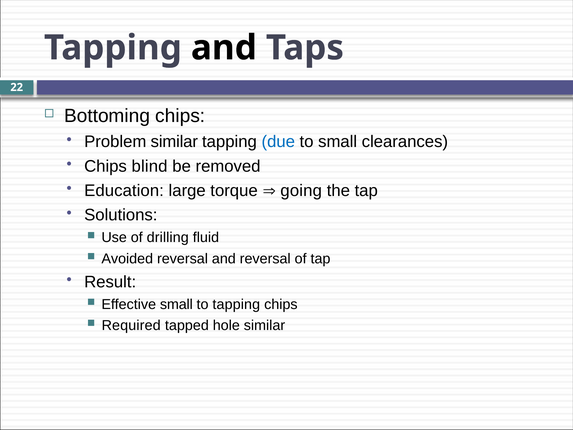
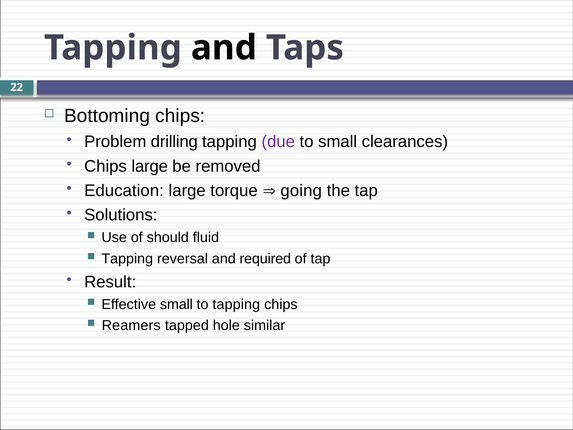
Problem similar: similar -> drilling (174, 142)
due colour: blue -> purple (278, 142)
Chips blind: blind -> large (150, 166)
drilling: drilling -> should (168, 237)
Avoided: Avoided -> Tapping (127, 259)
and reversal: reversal -> required (265, 259)
Required: Required -> Reamers (131, 325)
